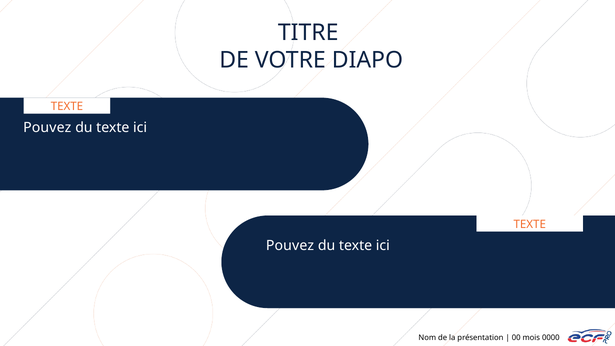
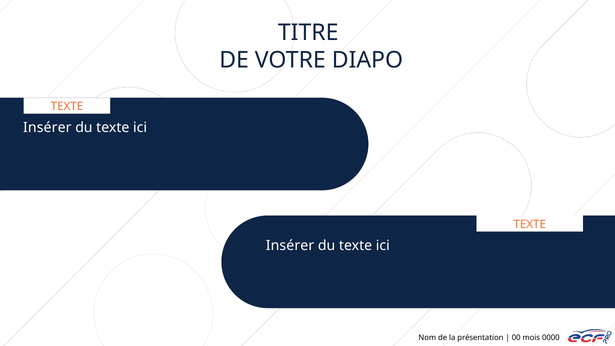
Pouvez: Pouvez -> Insérer (47, 128)
Pouvez: Pouvez -> Insérer (290, 246)
